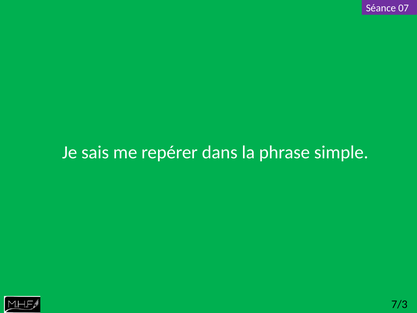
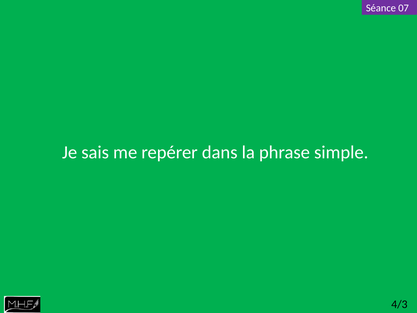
7/3: 7/3 -> 4/3 (399, 304)
